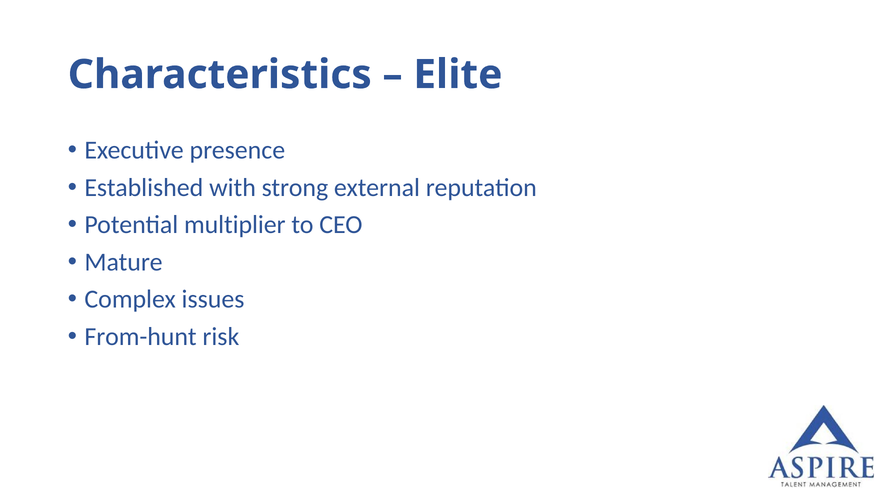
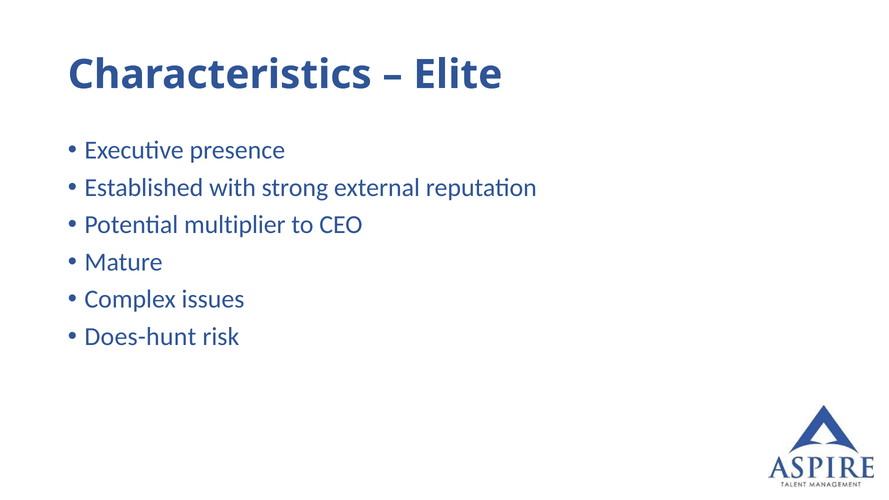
From-hunt: From-hunt -> Does-hunt (140, 337)
